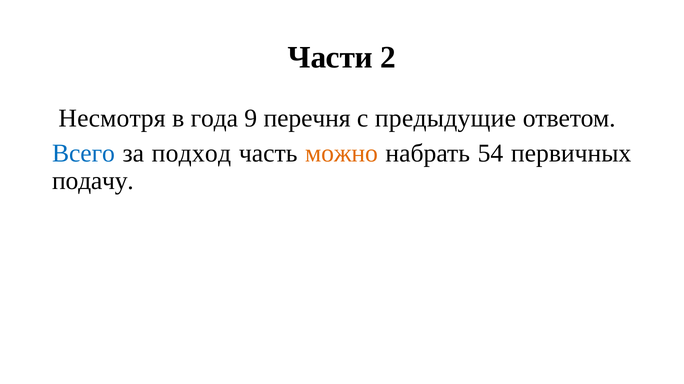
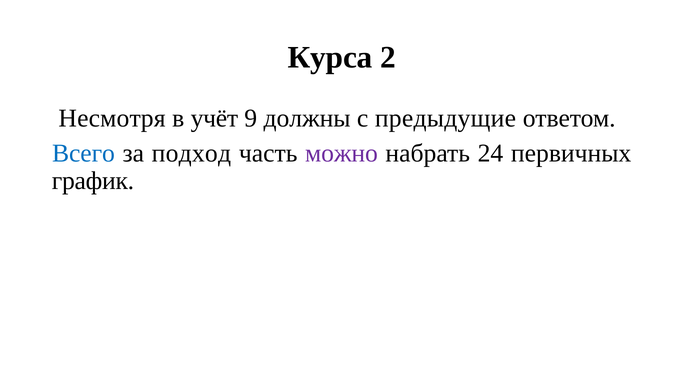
Части: Части -> Курса (330, 57)
года: года -> учёт (214, 119)
перечня: перечня -> должны (307, 119)
можно colour: orange -> purple (342, 153)
54: 54 -> 24 (490, 153)
подачу: подачу -> график (93, 181)
